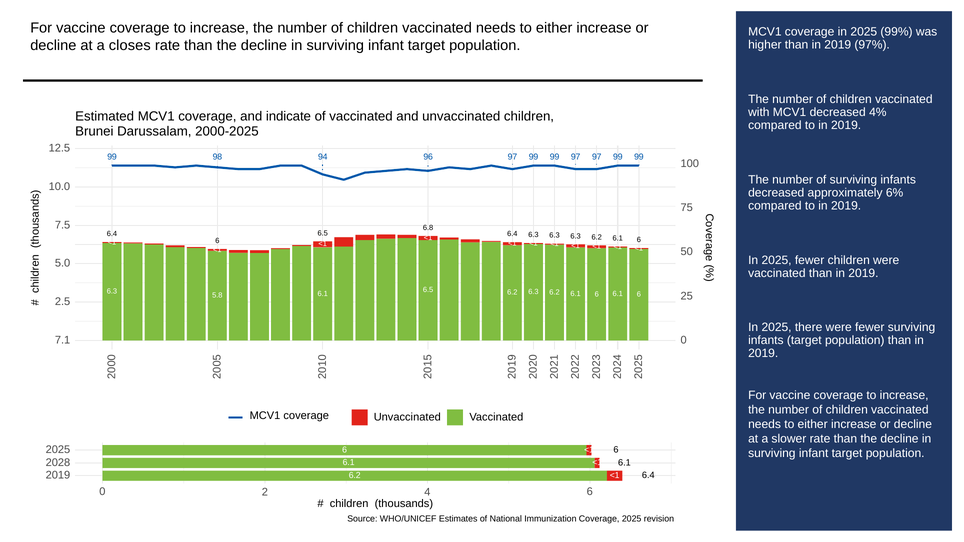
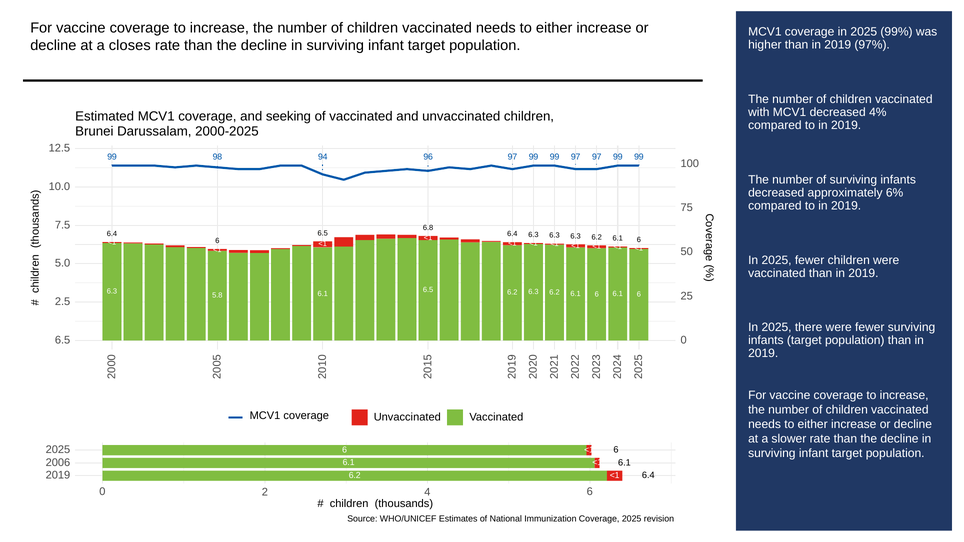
indicate: indicate -> seeking (288, 117)
7.1: 7.1 -> 6.5 (63, 340)
2028: 2028 -> 2006 (58, 463)
